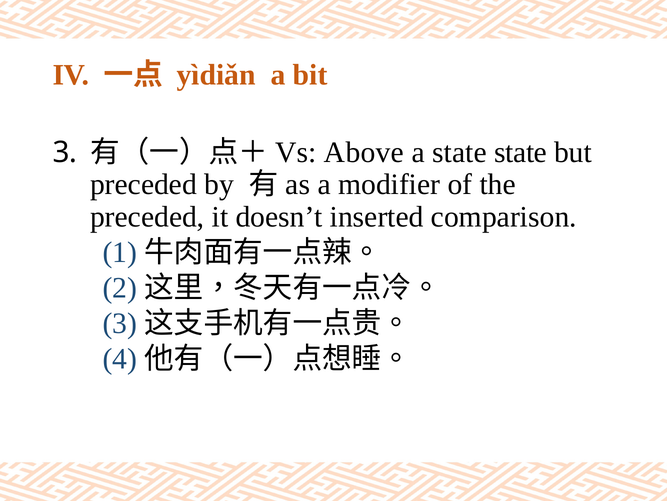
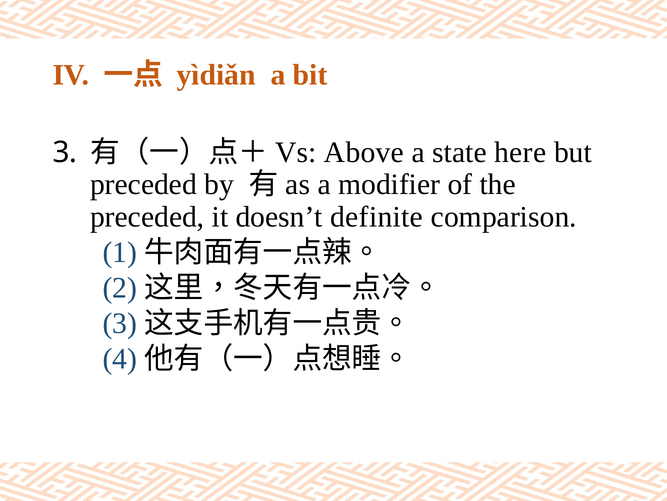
state state: state -> here (520, 152)
inserted: inserted -> definite (377, 216)
